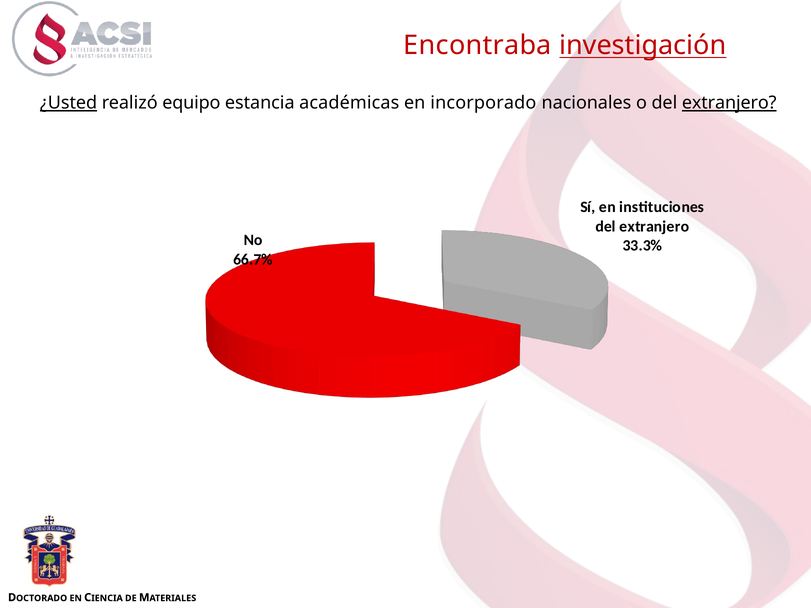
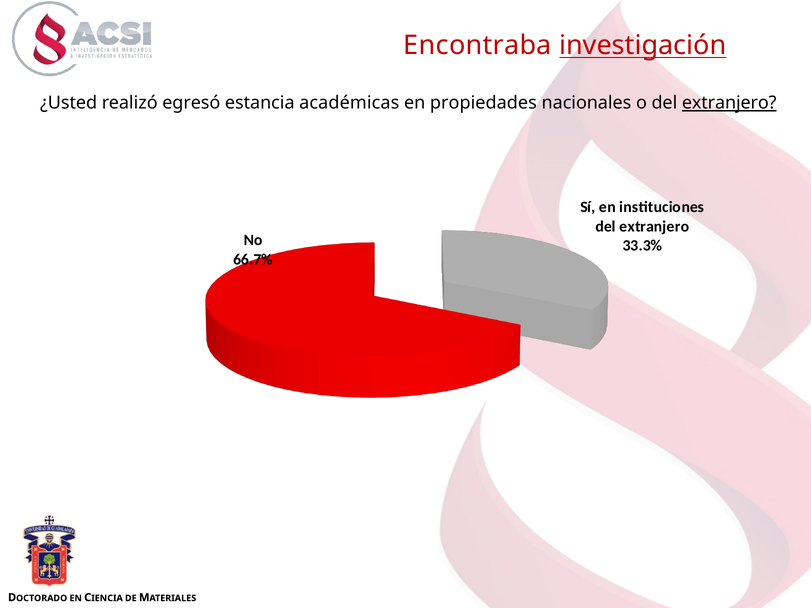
¿Usted underline: present -> none (69, 103)
equipo: equipo -> egresó (191, 103)
incorporado: incorporado -> propiedades (483, 103)
